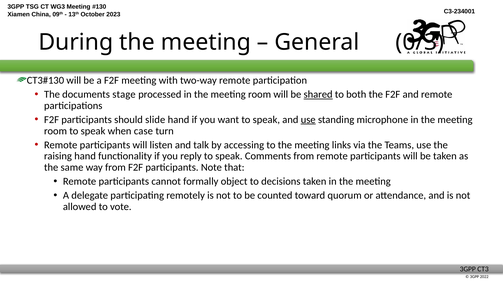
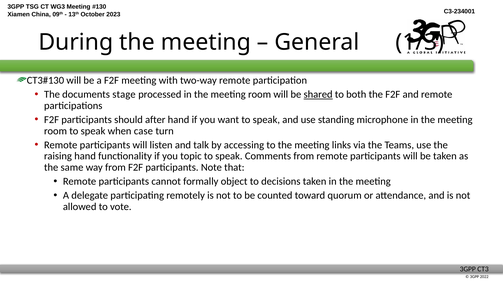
0/3: 0/3 -> 1/3 (420, 42)
slide: slide -> after (155, 120)
use underline: present -> none (308, 120)
reply: reply -> topic (191, 156)
